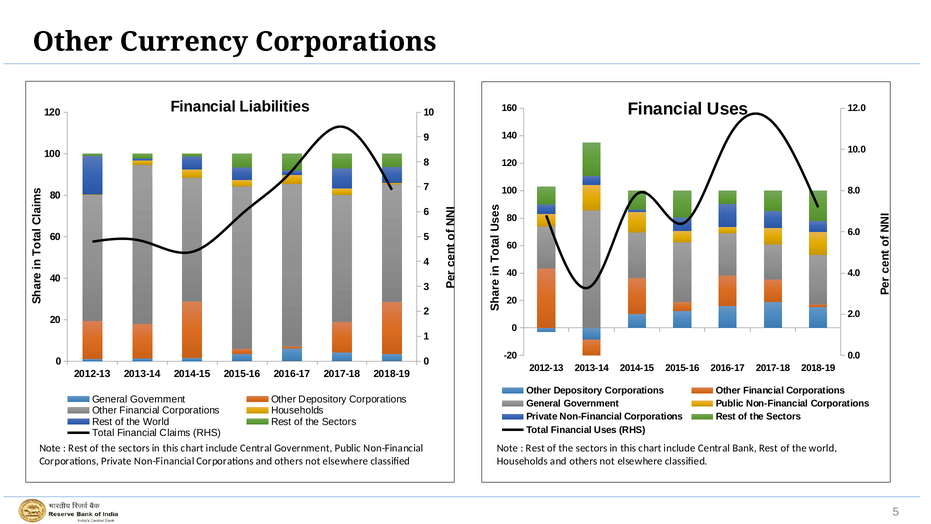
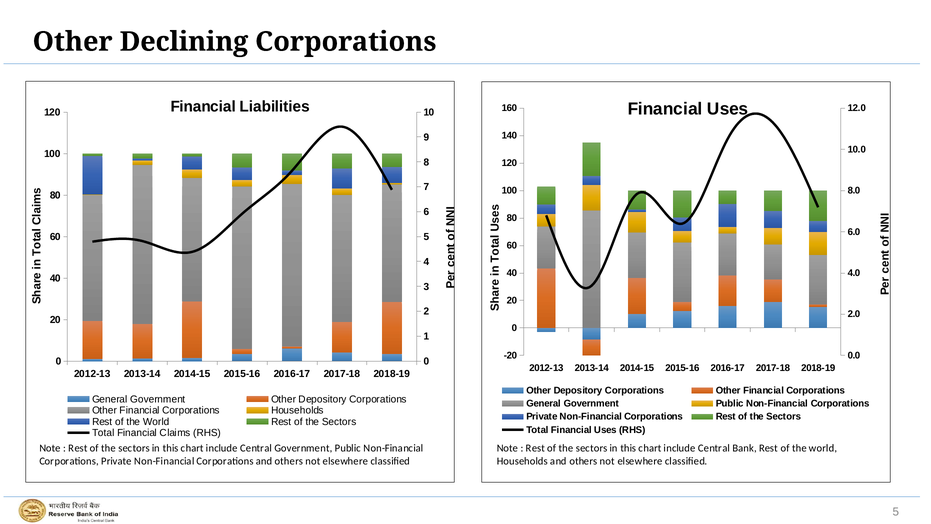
Currency: Currency -> Declining (184, 42)
